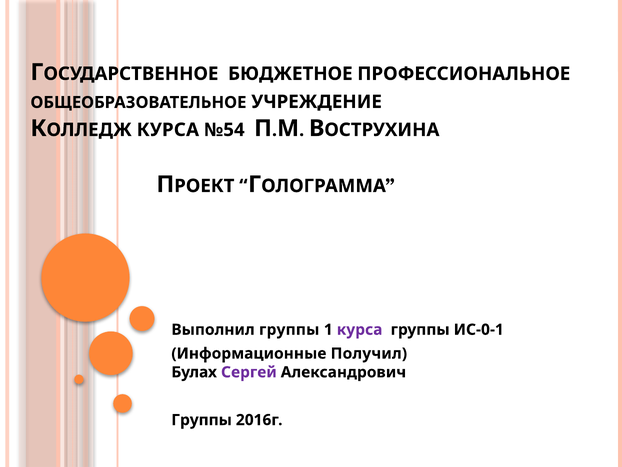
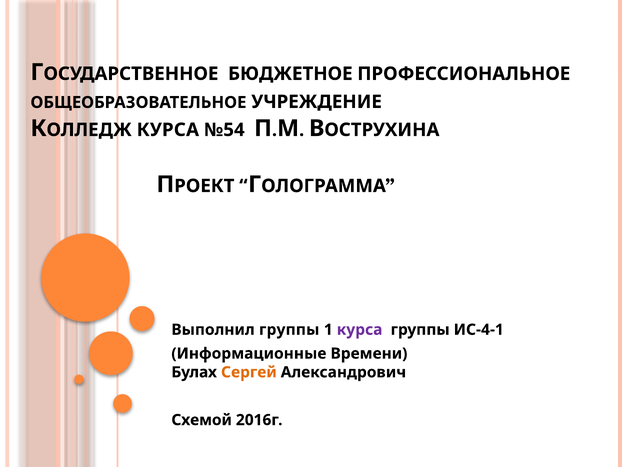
ИС-0-1: ИС-0-1 -> ИС-4-1 (479, 329)
Получил: Получил -> Времени (369, 353)
Сергей colour: purple -> orange (249, 372)
Группы: Группы -> Схемой (202, 420)
